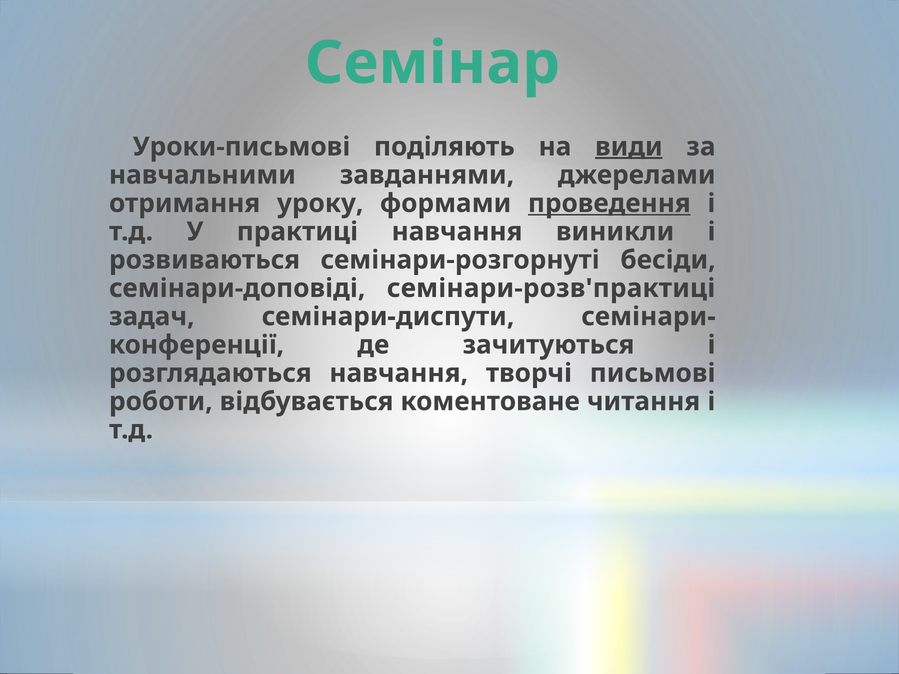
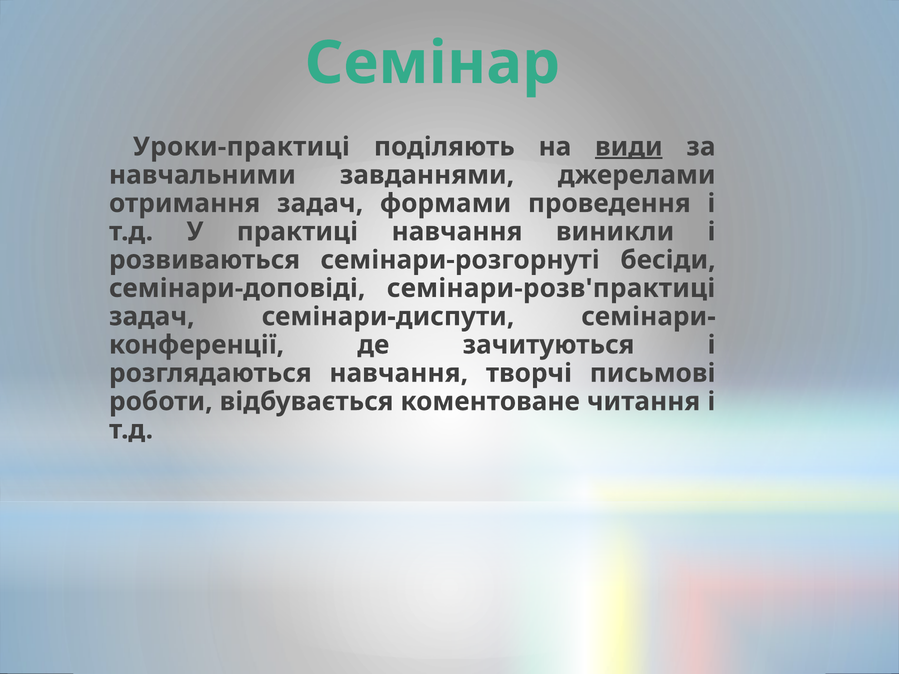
Уроки-письмові: Уроки-письмові -> Уроки-практиці (241, 147)
отримання уроку: уроку -> задач (320, 203)
проведення underline: present -> none (609, 203)
